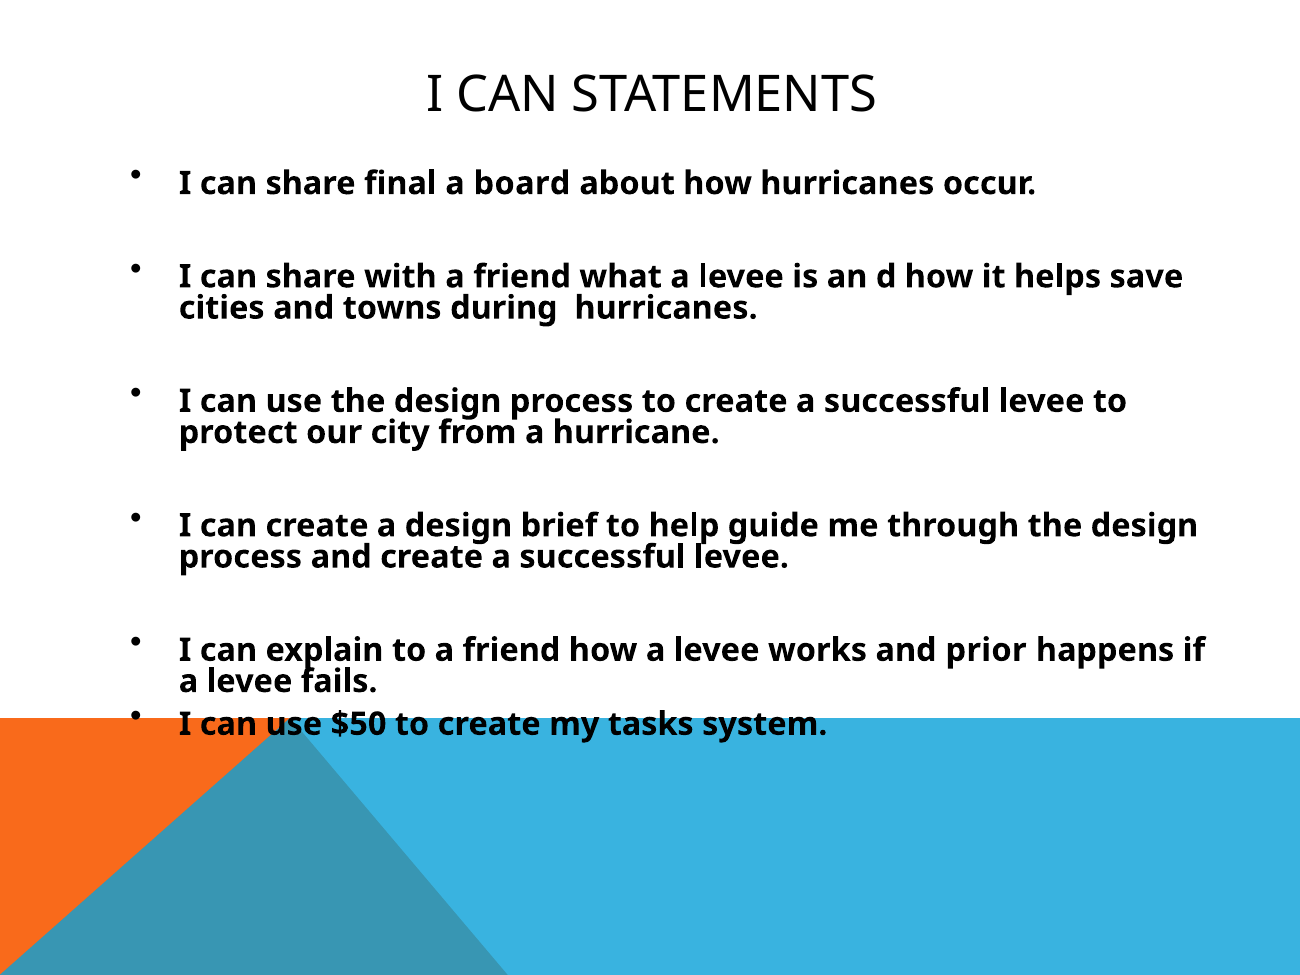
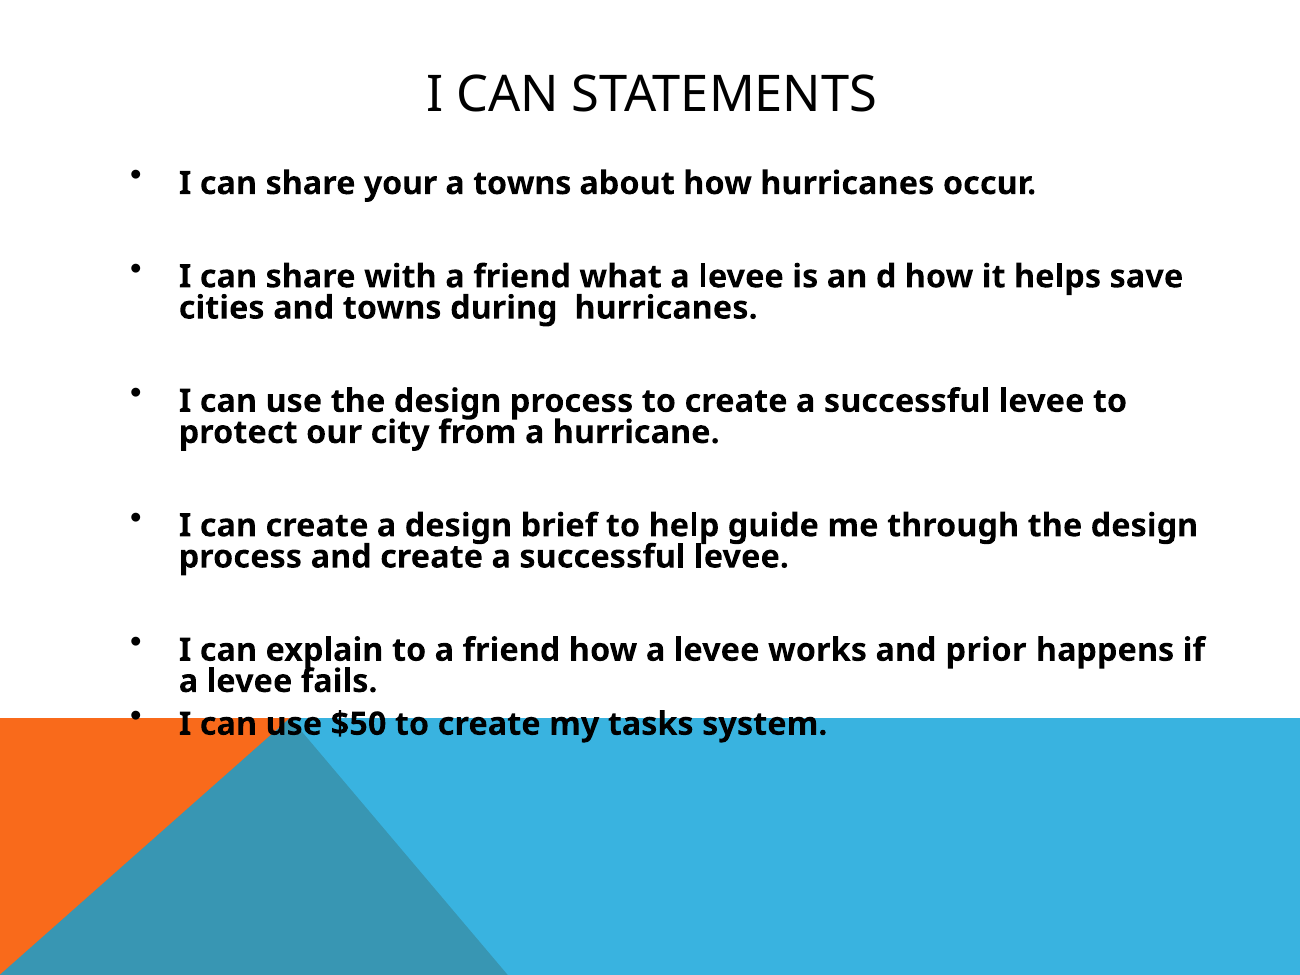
final: final -> your (401, 183)
a board: board -> towns (522, 183)
